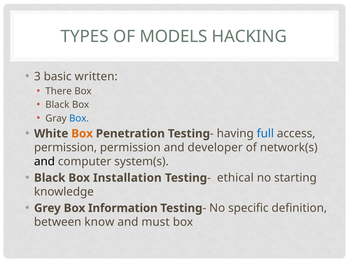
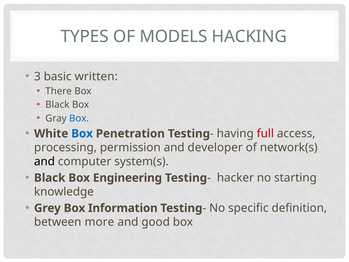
Box colour: orange -> blue (82, 133)
full colour: blue -> red (265, 133)
permission: permission -> processing (65, 147)
Installation: Installation -> Engineering (127, 178)
ethical: ethical -> hacker (235, 178)
know: know -> more (99, 222)
must: must -> good (156, 222)
